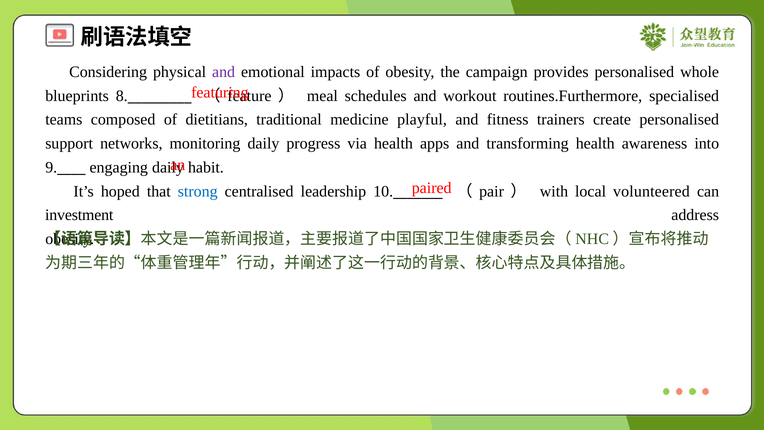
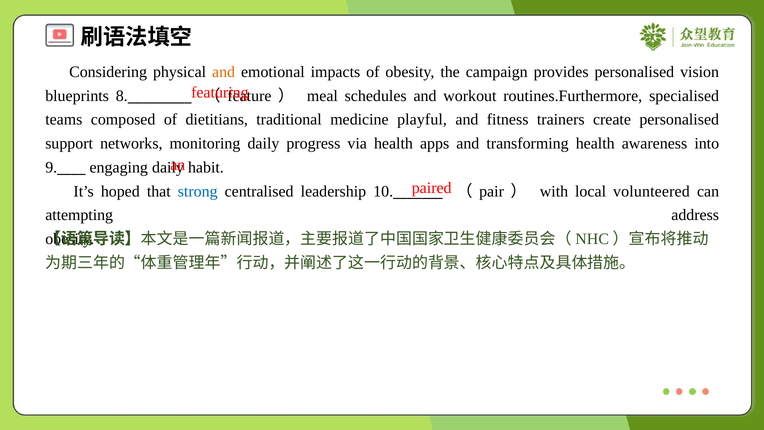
and colour: purple -> orange (224, 72)
whole: whole -> vision (700, 72)
investment: investment -> attempting (79, 215)
